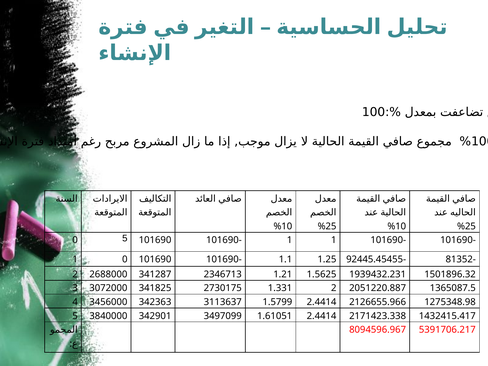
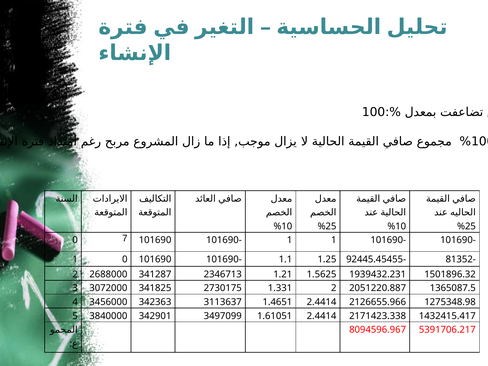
0 5: 5 -> 7 (125, 238)
1.5799: 1.5799 -> 1.4651 (277, 302)
